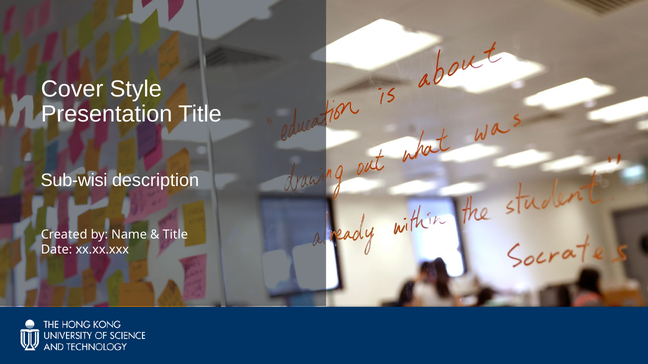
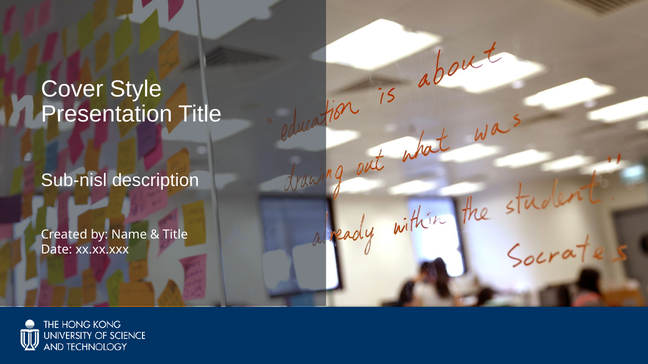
Sub-wisi: Sub-wisi -> Sub-nisl (74, 181)
